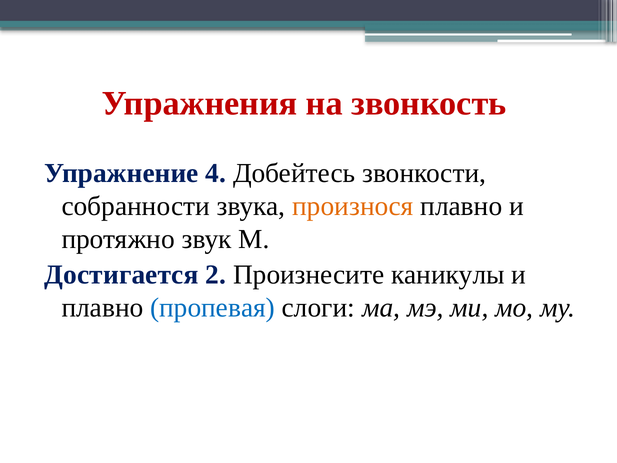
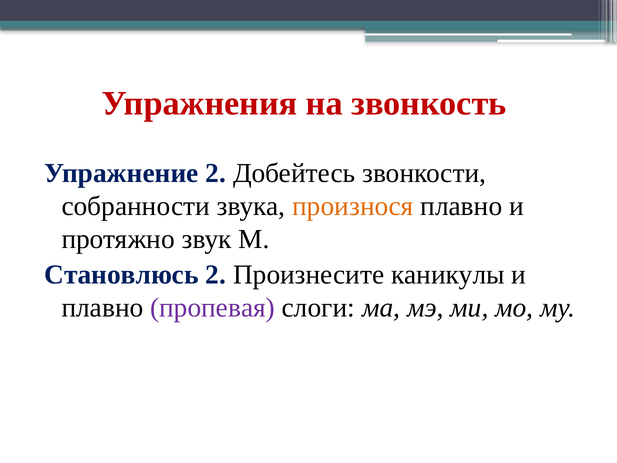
Упражнение 4: 4 -> 2 (216, 173)
Достигается: Достигается -> Становлюсь (121, 275)
пропевая colour: blue -> purple (213, 307)
